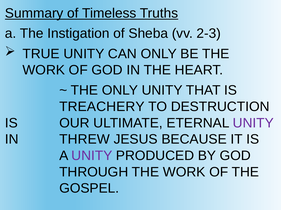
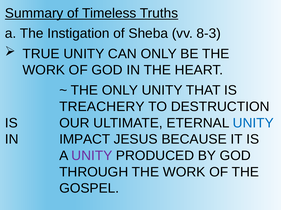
2-3: 2-3 -> 8-3 (209, 34)
UNITY colour: purple -> blue (253, 123)
THREW: THREW -> IMPACT (85, 140)
